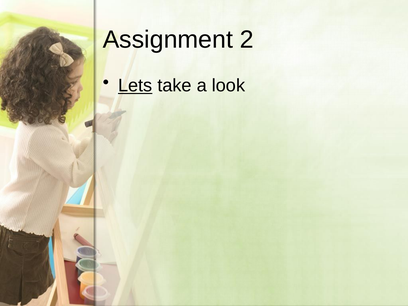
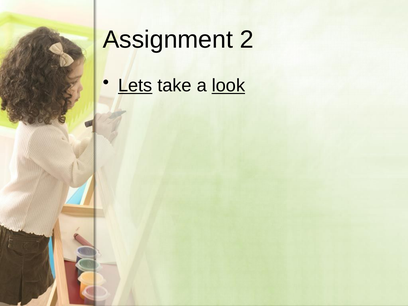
look underline: none -> present (228, 86)
